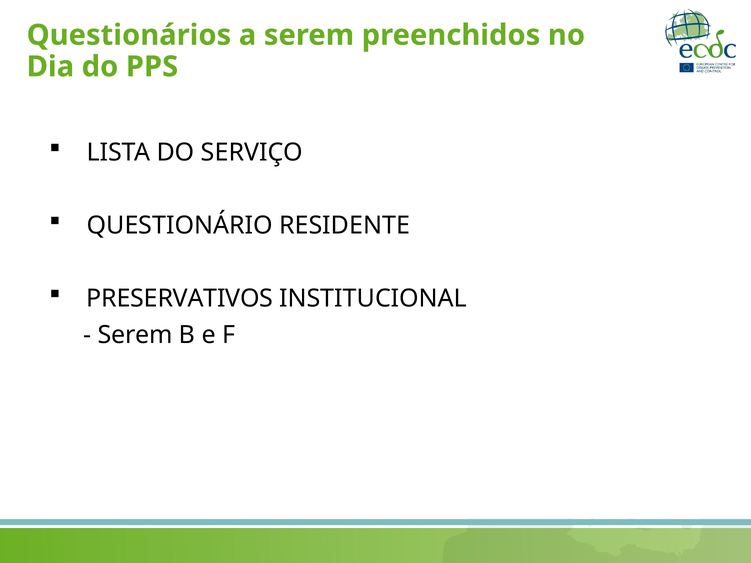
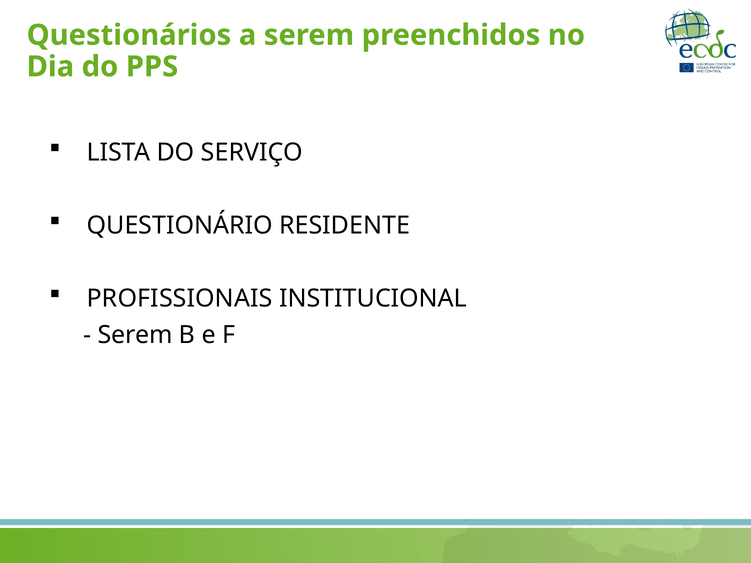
PRESERVATIVOS: PRESERVATIVOS -> PROFISSIONAIS (180, 299)
